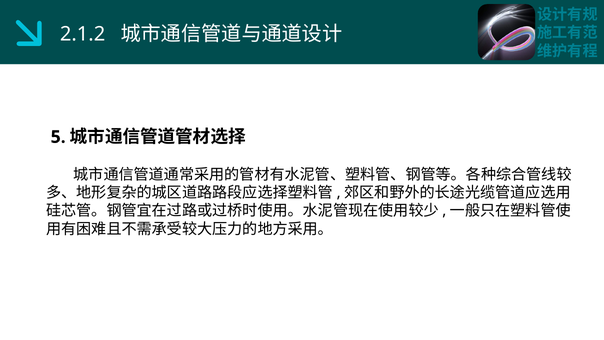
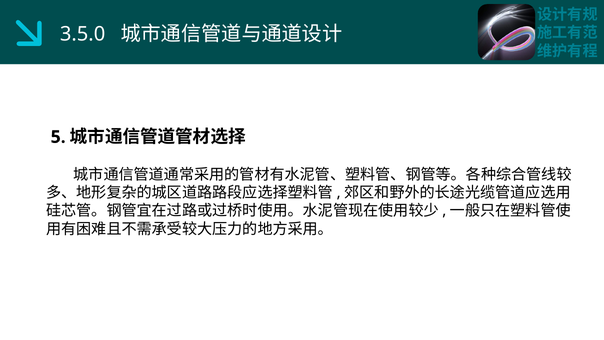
2.1.2: 2.1.2 -> 3.5.0 (83, 34)
